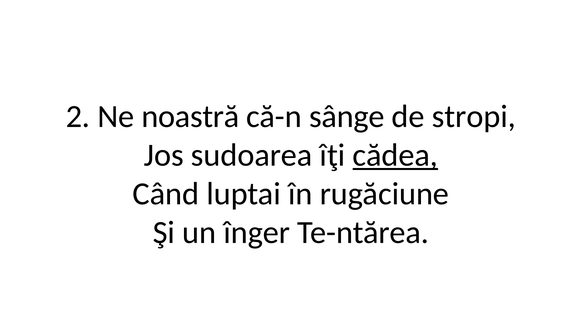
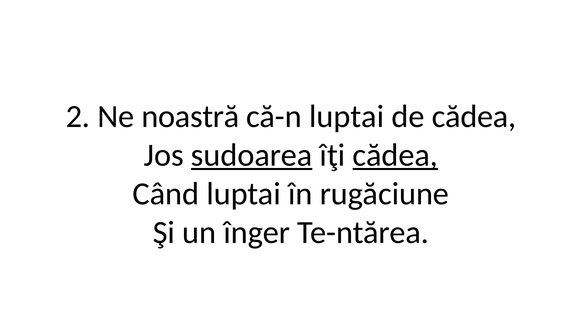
că-n sânge: sânge -> luptai (347, 117)
de stropi: stropi -> cădea (474, 117)
sudoarea underline: none -> present (252, 155)
